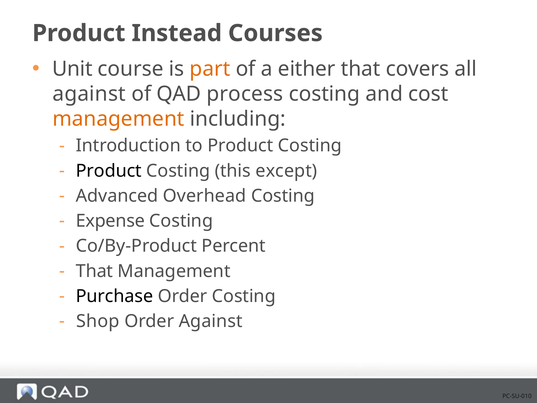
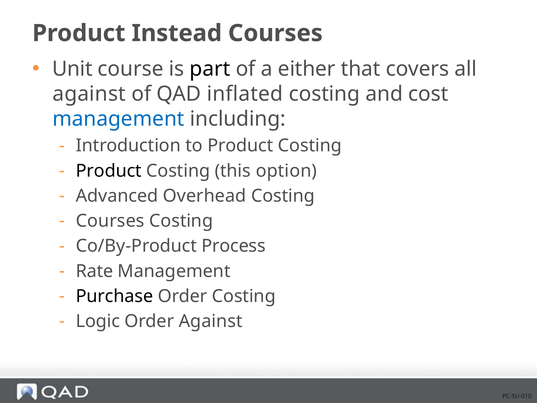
part colour: orange -> black (210, 69)
process: process -> inflated (245, 94)
management colour: orange -> blue (118, 119)
except: except -> option (286, 171)
Expense: Expense -> Courses (110, 221)
Percent: Percent -> Process (234, 246)
That: That -> Rate (95, 271)
Shop: Shop -> Logic (98, 321)
